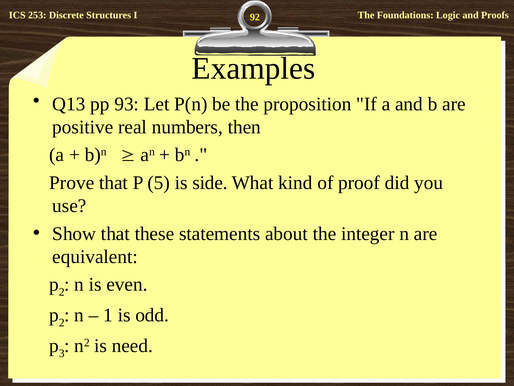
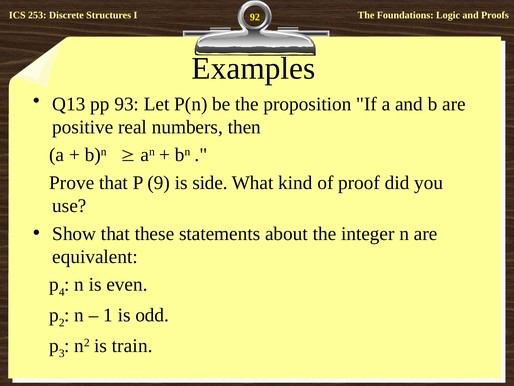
5: 5 -> 9 (159, 182)
2: 2 -> 4 (62, 292)
need: need -> train (132, 345)
